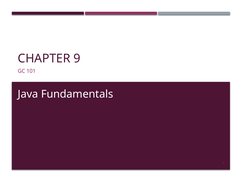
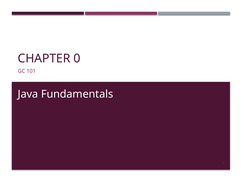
9: 9 -> 0 (77, 58)
